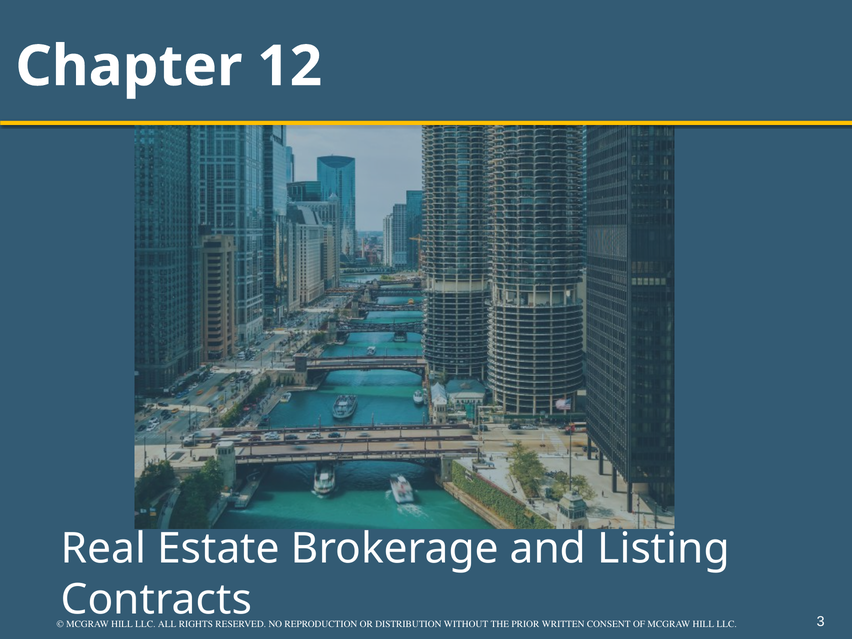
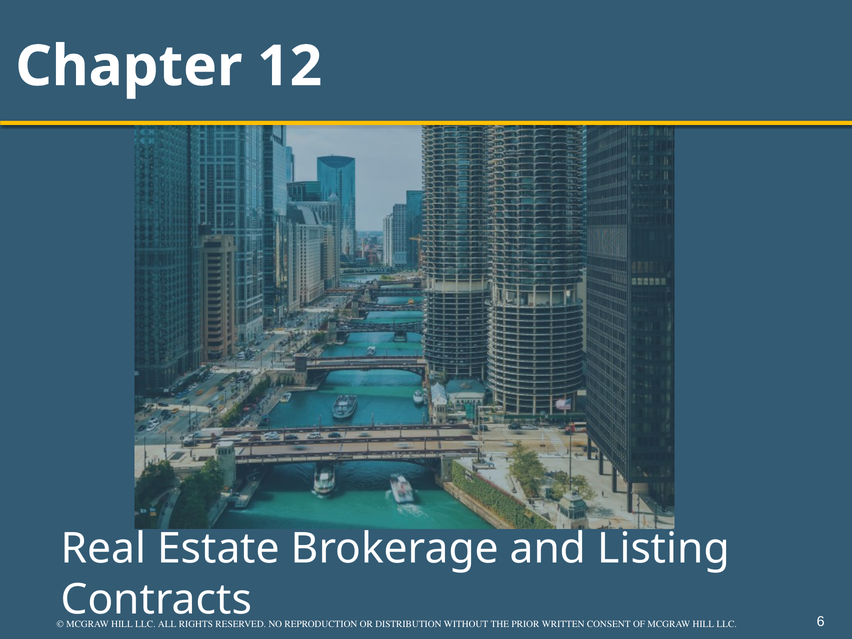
3: 3 -> 6 (821, 622)
